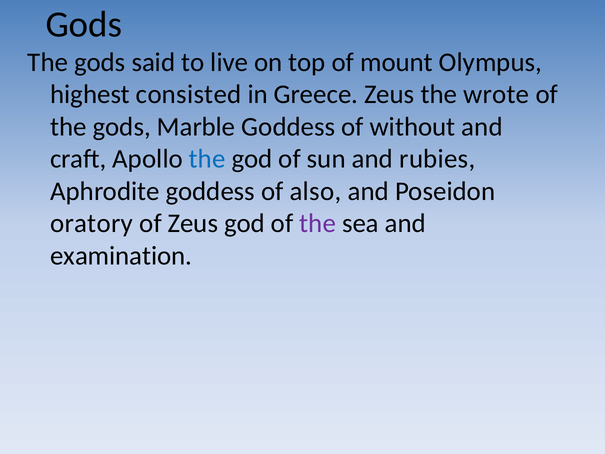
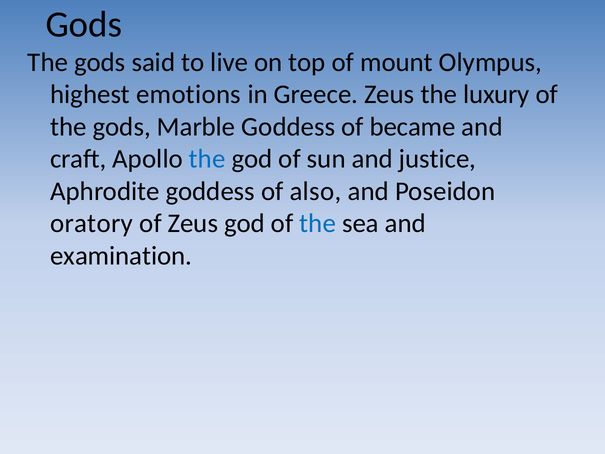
consisted: consisted -> emotions (189, 94)
wrote: wrote -> luxury (496, 94)
without: without -> became (413, 127)
rubies: rubies -> justice (438, 159)
the colour: purple -> blue (318, 223)
